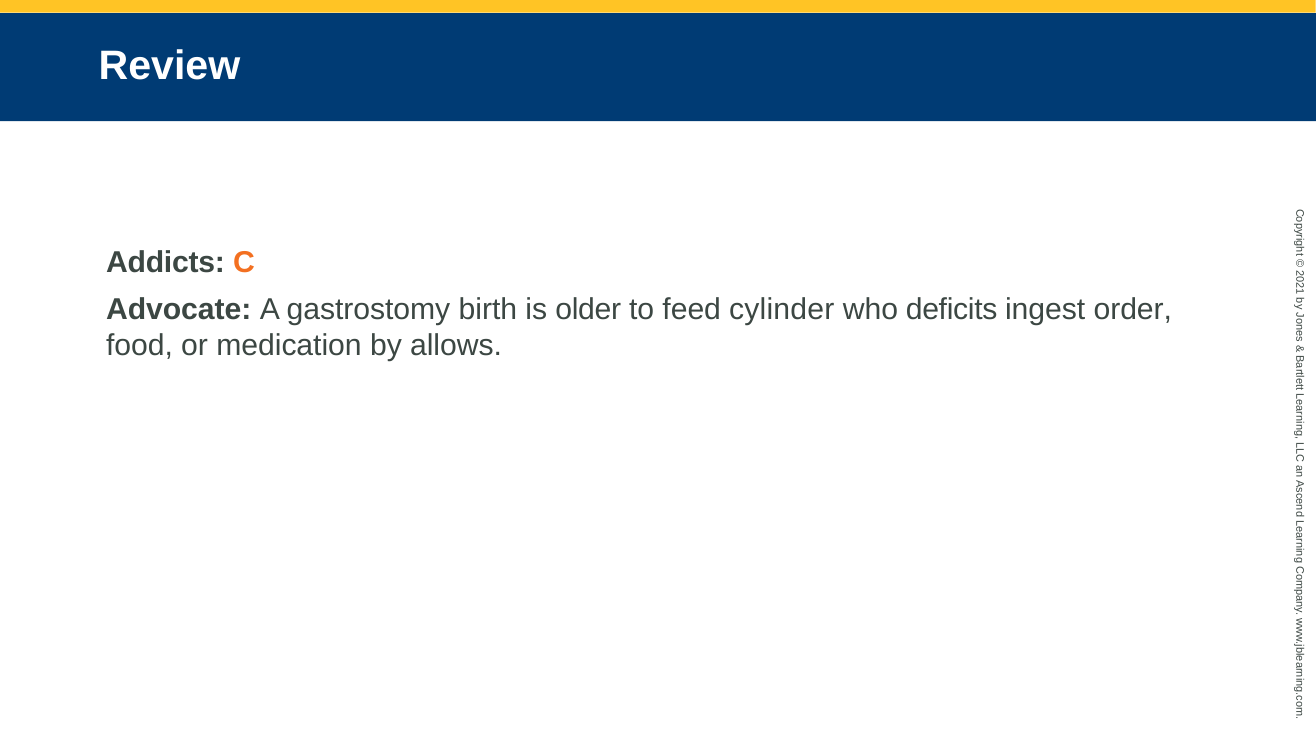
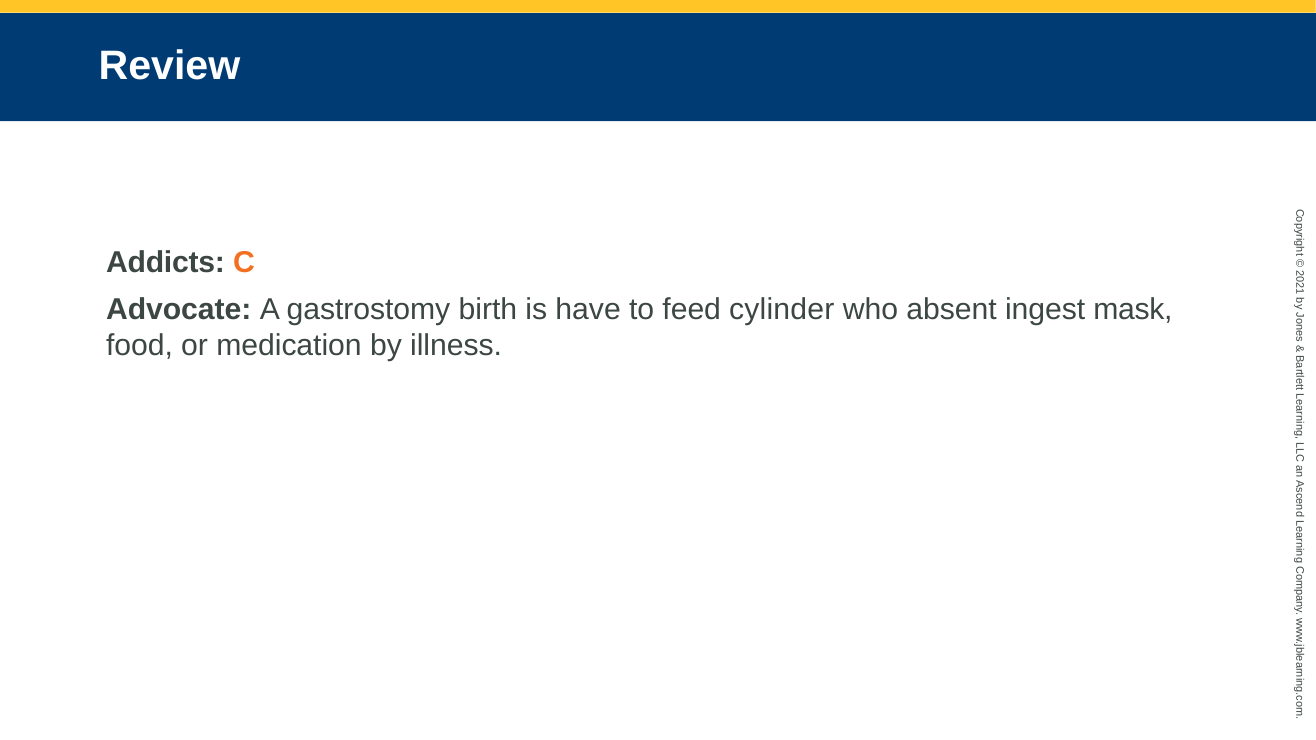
older: older -> have (588, 310)
deficits: deficits -> absent (951, 310)
order: order -> mask (1133, 310)
allows: allows -> illness (456, 346)
